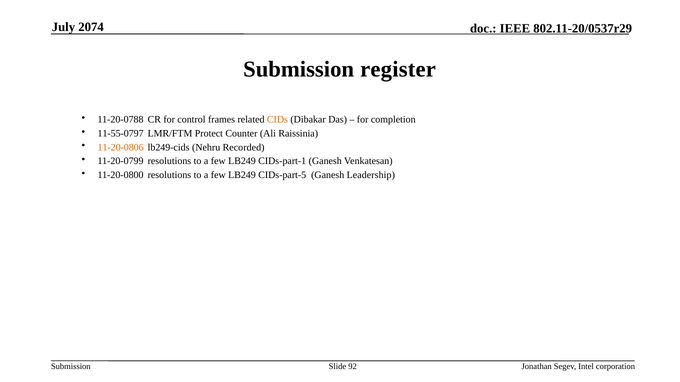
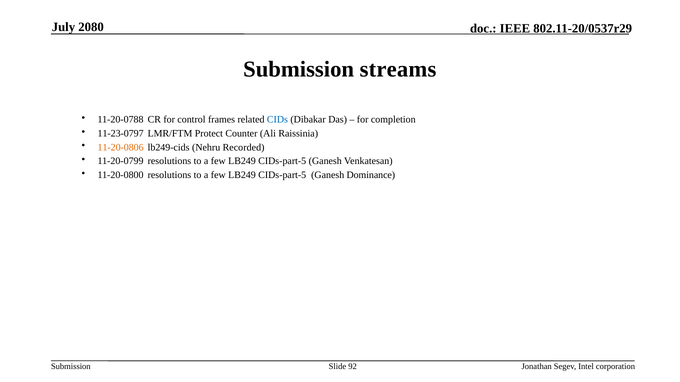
2074: 2074 -> 2080 (91, 27)
register: register -> streams (398, 70)
CIDs colour: orange -> blue (277, 120)
11-55-0797: 11-55-0797 -> 11-23-0797 (121, 134)
CIDs-part-1: CIDs-part-1 -> CIDs-part-5 (282, 161)
Leadership: Leadership -> Dominance (371, 175)
